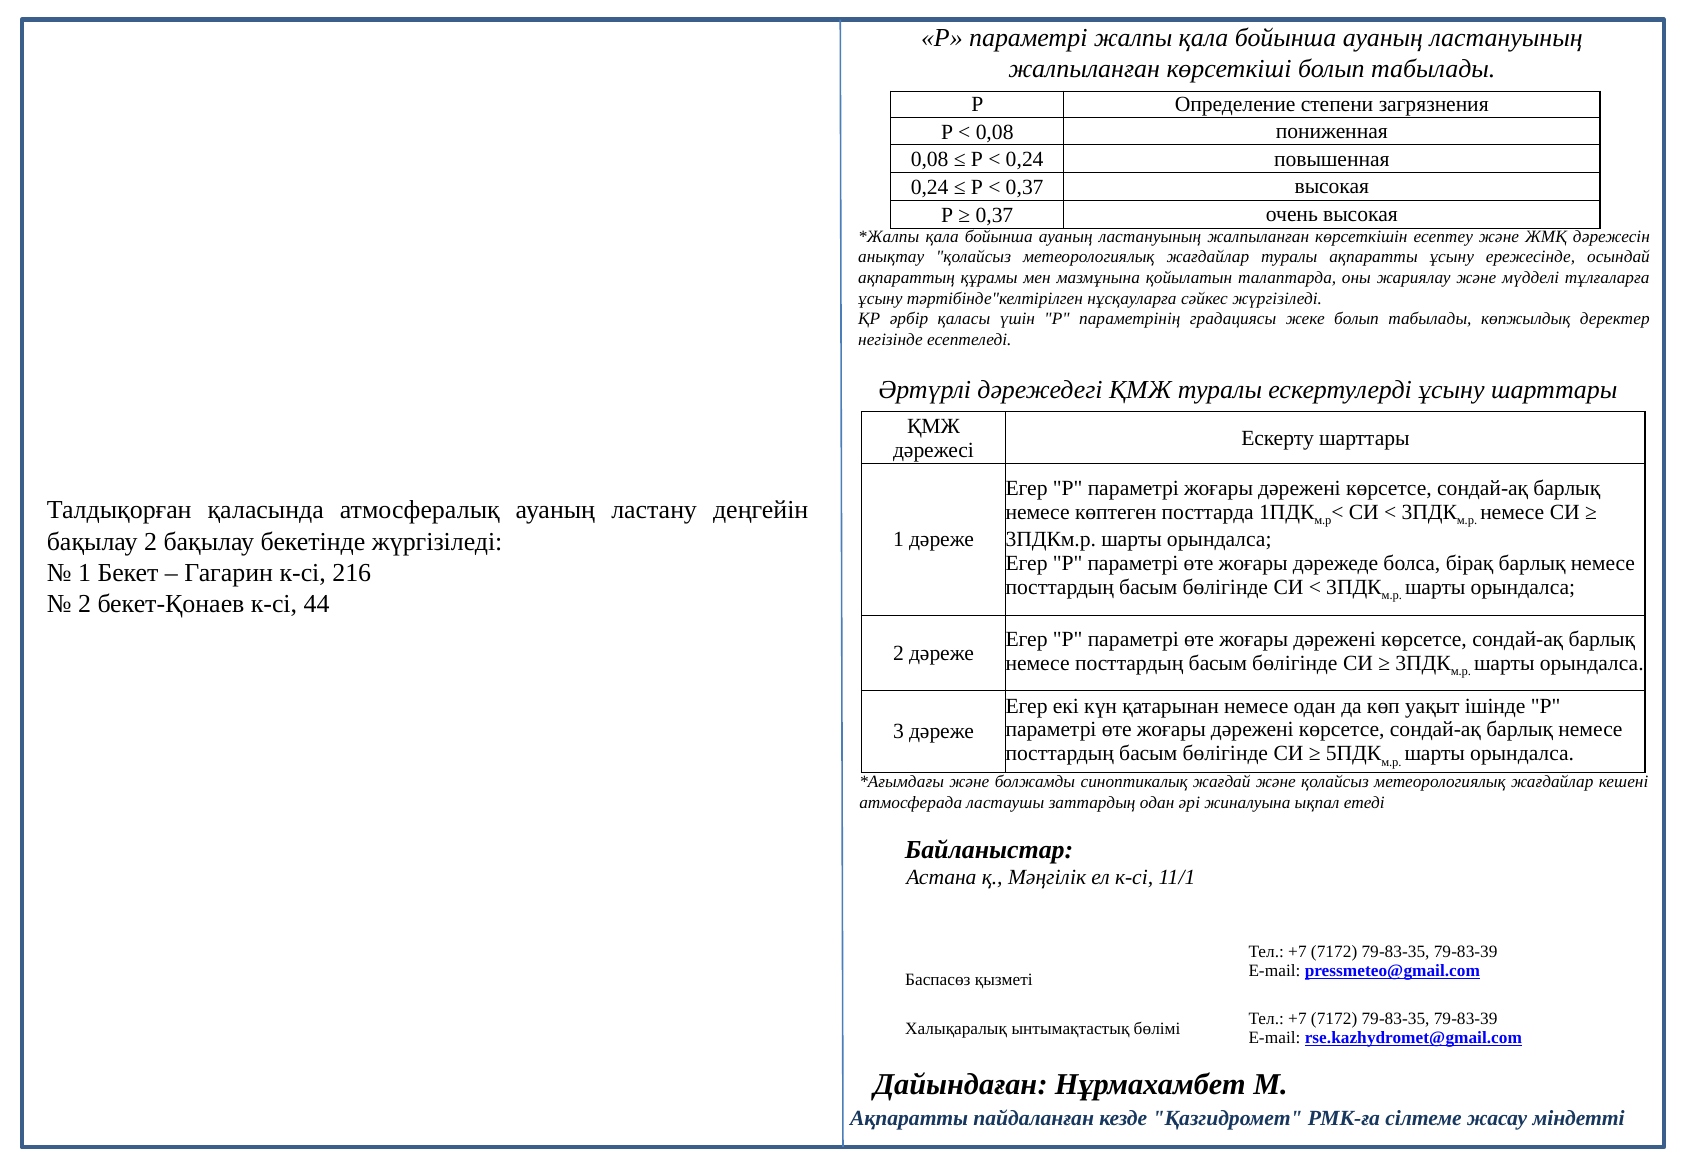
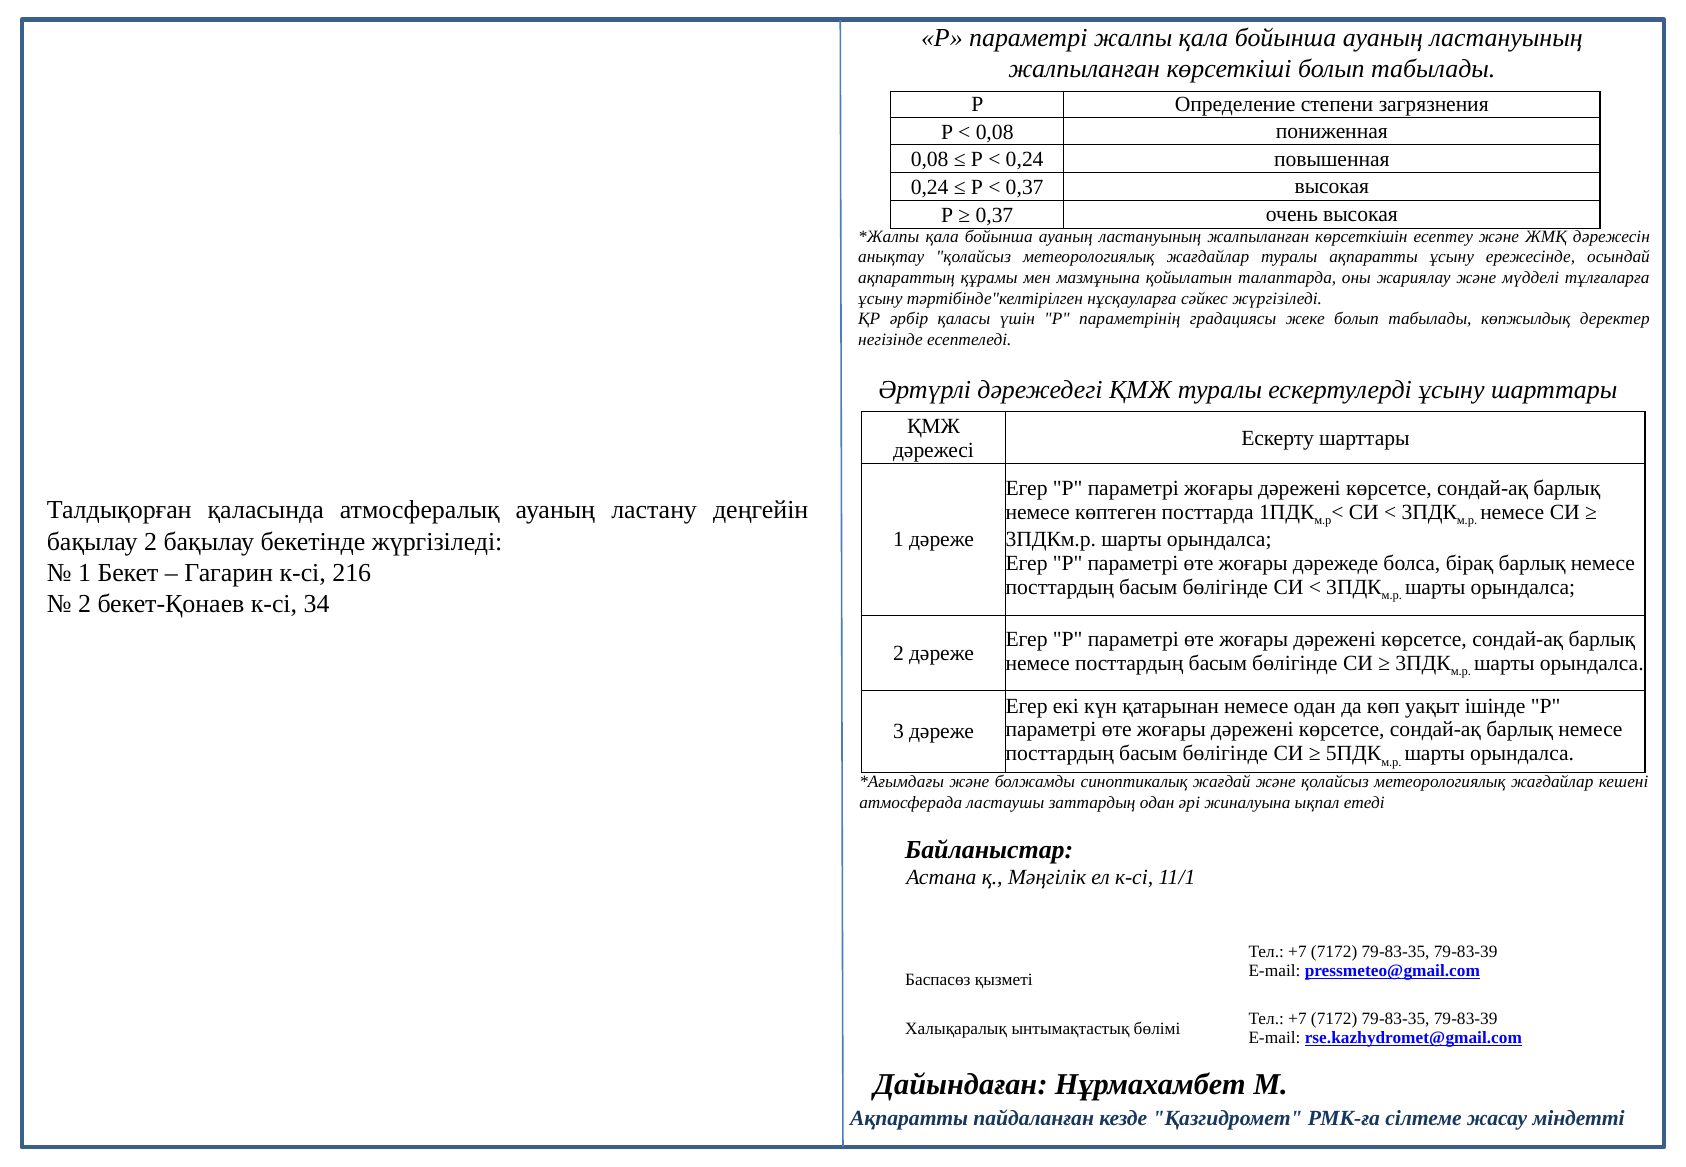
44: 44 -> 34 (317, 604)
